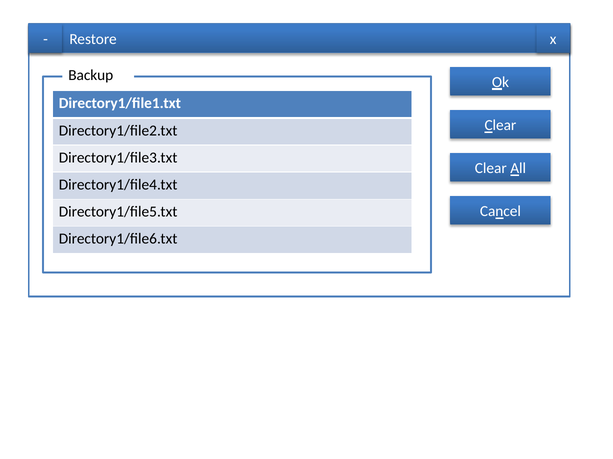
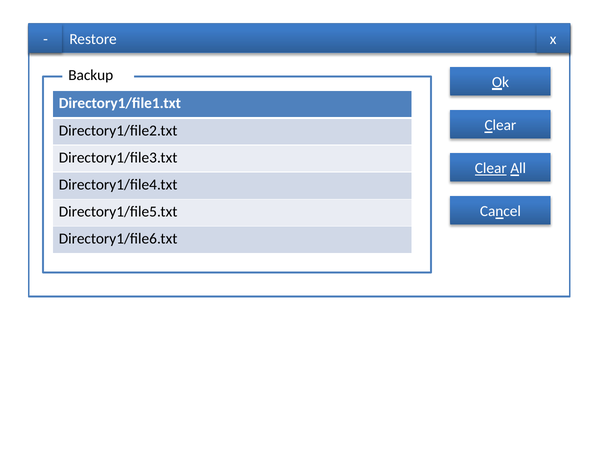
Clear underline: none -> present (491, 169)
